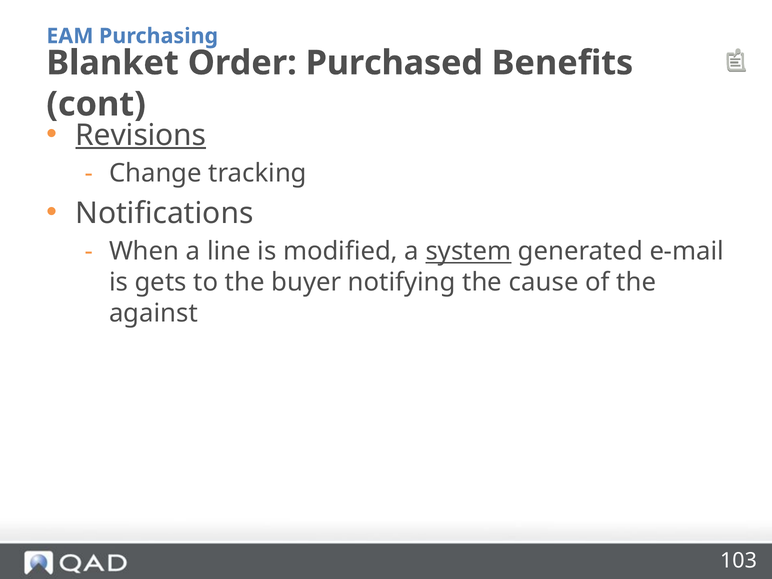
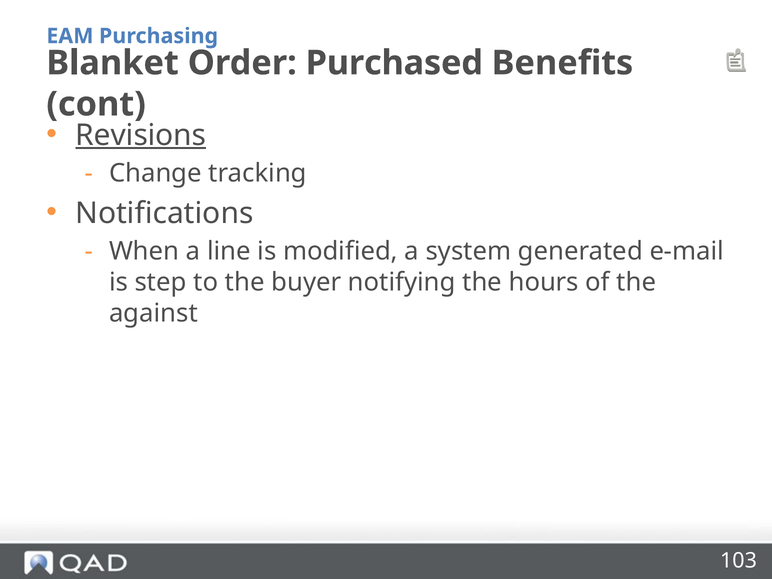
system underline: present -> none (468, 251)
gets: gets -> step (161, 282)
cause: cause -> hours (544, 282)
